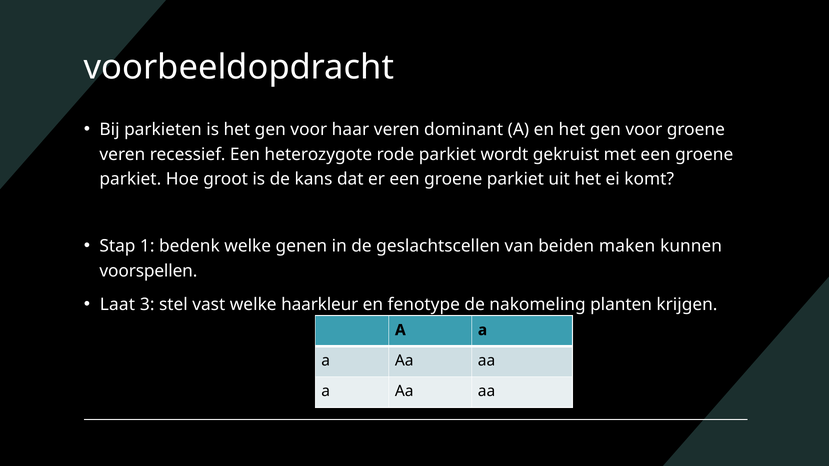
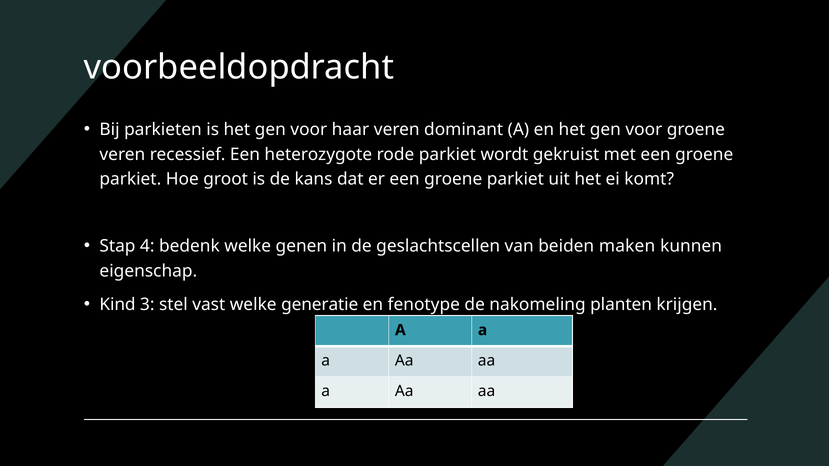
1: 1 -> 4 (147, 246)
voorspellen: voorspellen -> eigenschap (148, 271)
Laat: Laat -> Kind (118, 305)
haarkleur: haarkleur -> generatie (320, 305)
